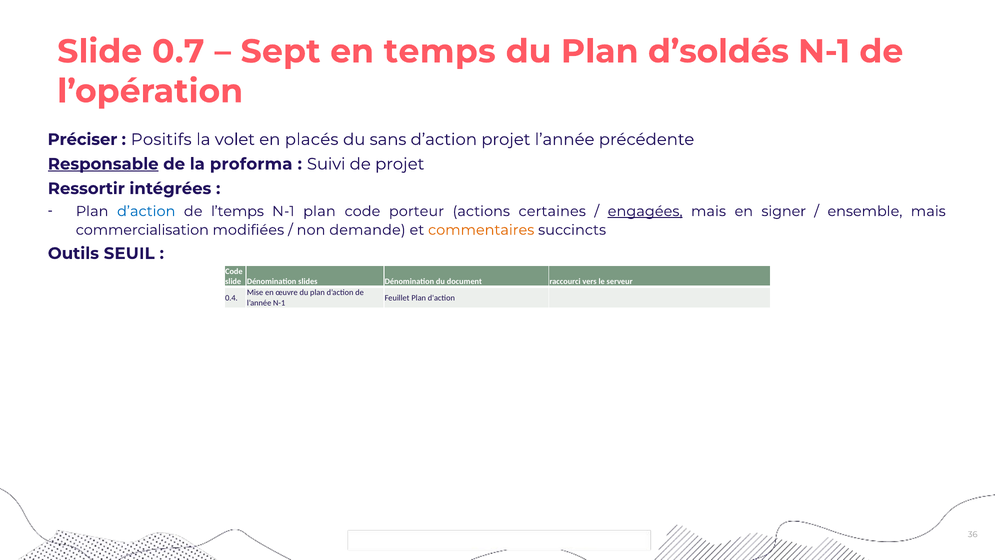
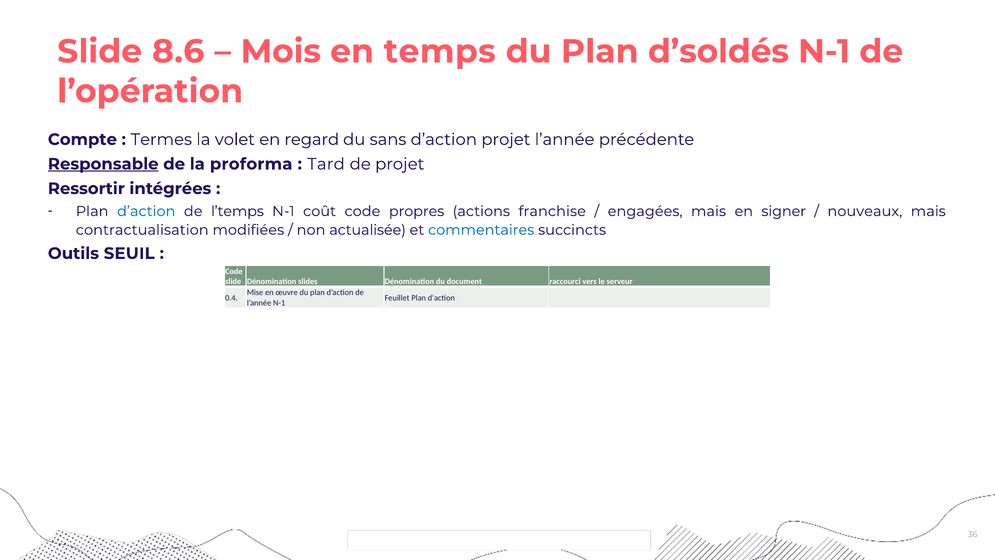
0.7: 0.7 -> 8.6 (178, 51)
Sept: Sept -> Mois (281, 51)
Préciser: Préciser -> Compte (82, 139)
Positifs: Positifs -> Termes (161, 139)
placés: placés -> regard (312, 139)
Suivi: Suivi -> Tard (326, 164)
N-1 plan: plan -> coût (320, 211)
porteur: porteur -> propres (417, 211)
certaines: certaines -> franchise (552, 211)
engagées underline: present -> none (645, 211)
ensemble: ensemble -> nouveaux (865, 211)
commercialisation: commercialisation -> contractualisation (142, 230)
demande: demande -> actualisée (368, 230)
commentaires colour: orange -> blue (481, 230)
